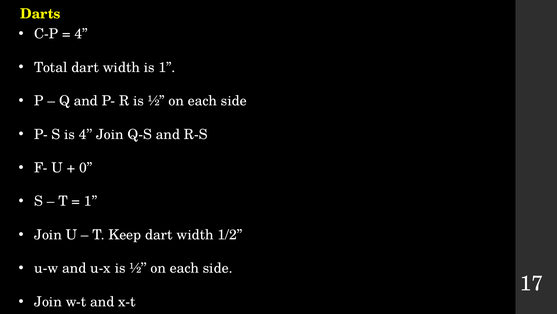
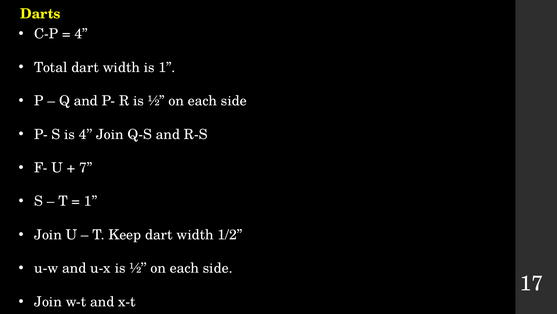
0: 0 -> 7 (86, 168)
